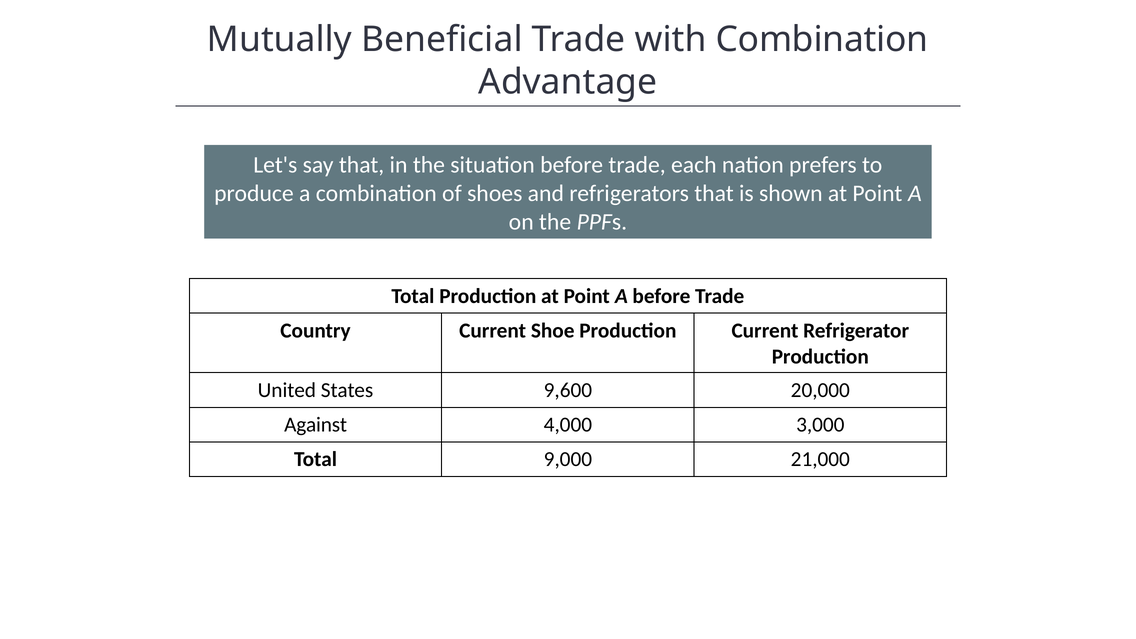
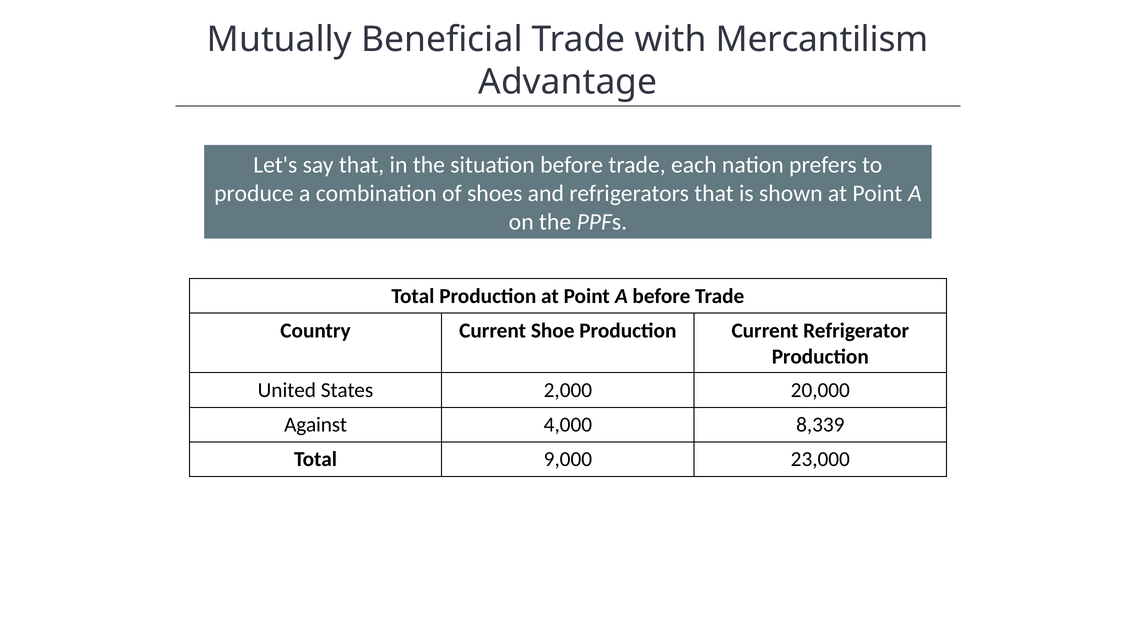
with Combination: Combination -> Mercantilism (822, 39)
9,600: 9,600 -> 2,000 (568, 390)
3,000: 3,000 -> 8,339 (820, 425)
21,000: 21,000 -> 23,000 (820, 459)
